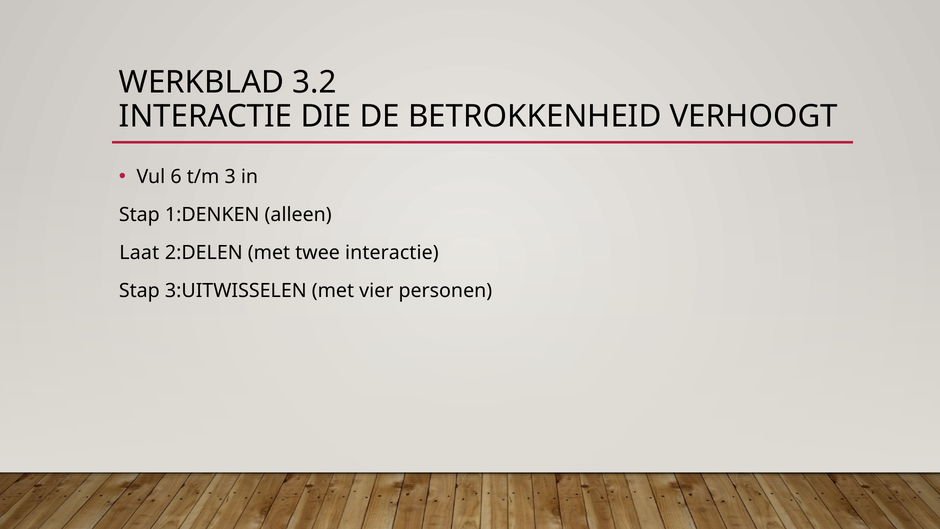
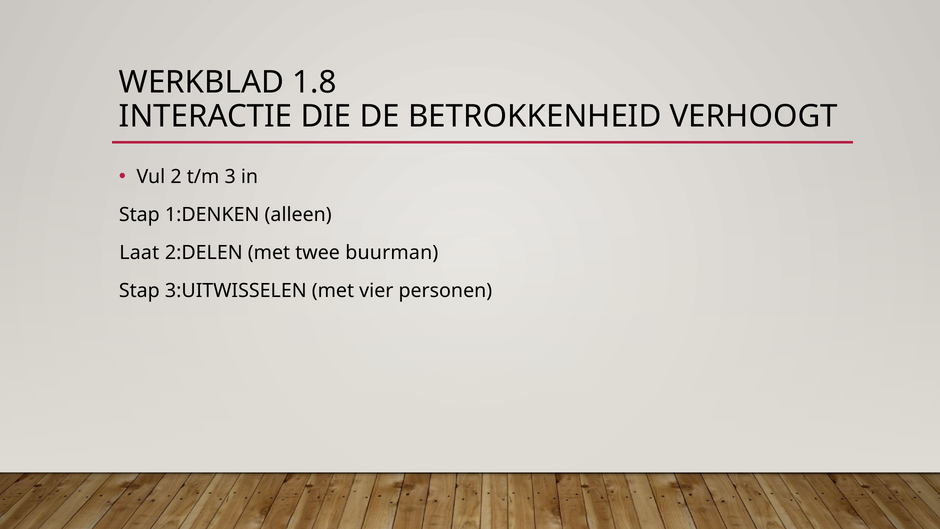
3.2: 3.2 -> 1.8 (314, 82)
6: 6 -> 2 (176, 177)
twee interactie: interactie -> buurman (392, 253)
